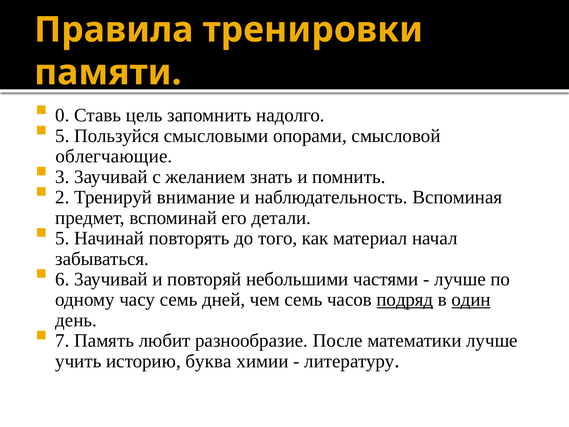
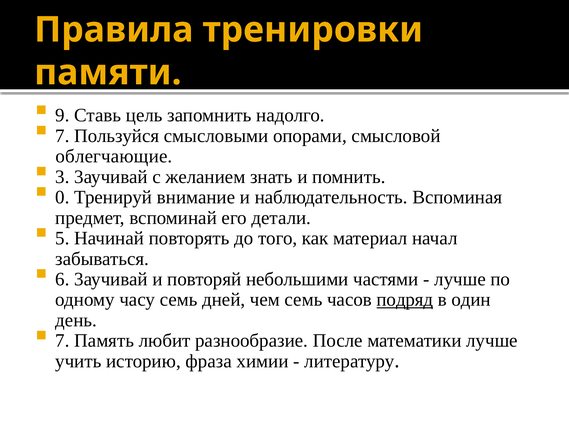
0: 0 -> 9 (62, 115)
5: 5 -> 7 (62, 136)
2: 2 -> 0 (62, 197)
один underline: present -> none (471, 300)
буква: буква -> фраза (209, 361)
